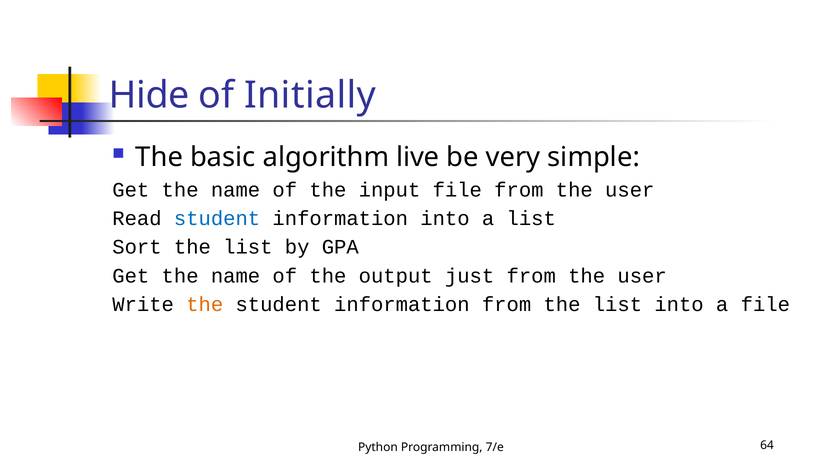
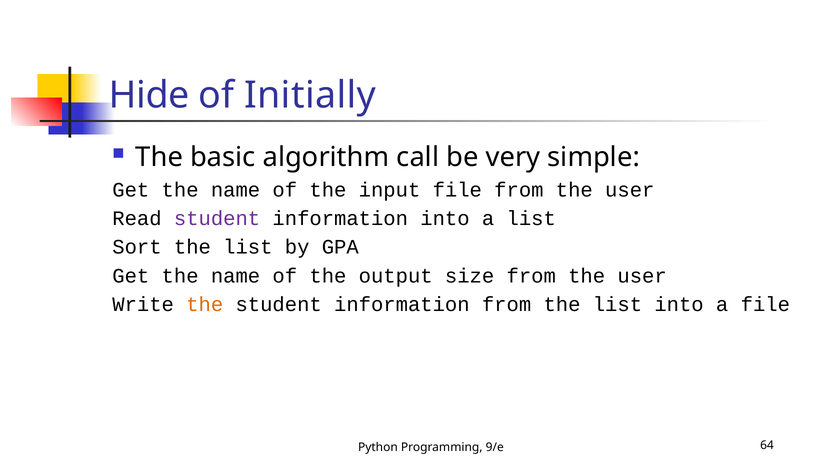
live: live -> call (418, 157)
student colour: blue -> purple (217, 218)
just: just -> size (470, 276)
7/e: 7/e -> 9/e (495, 447)
